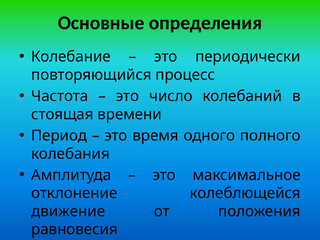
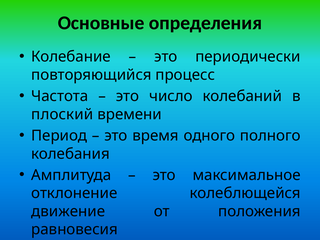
стоящая: стоящая -> плоский (62, 114)
